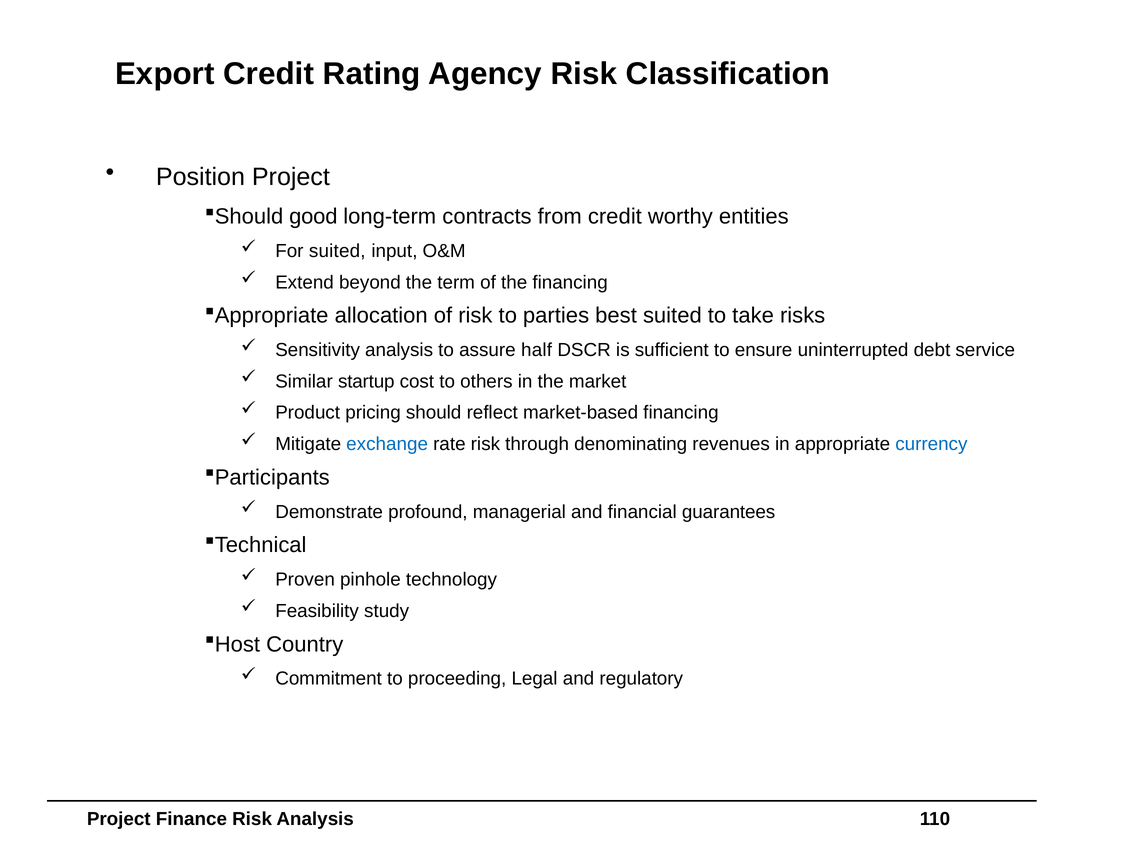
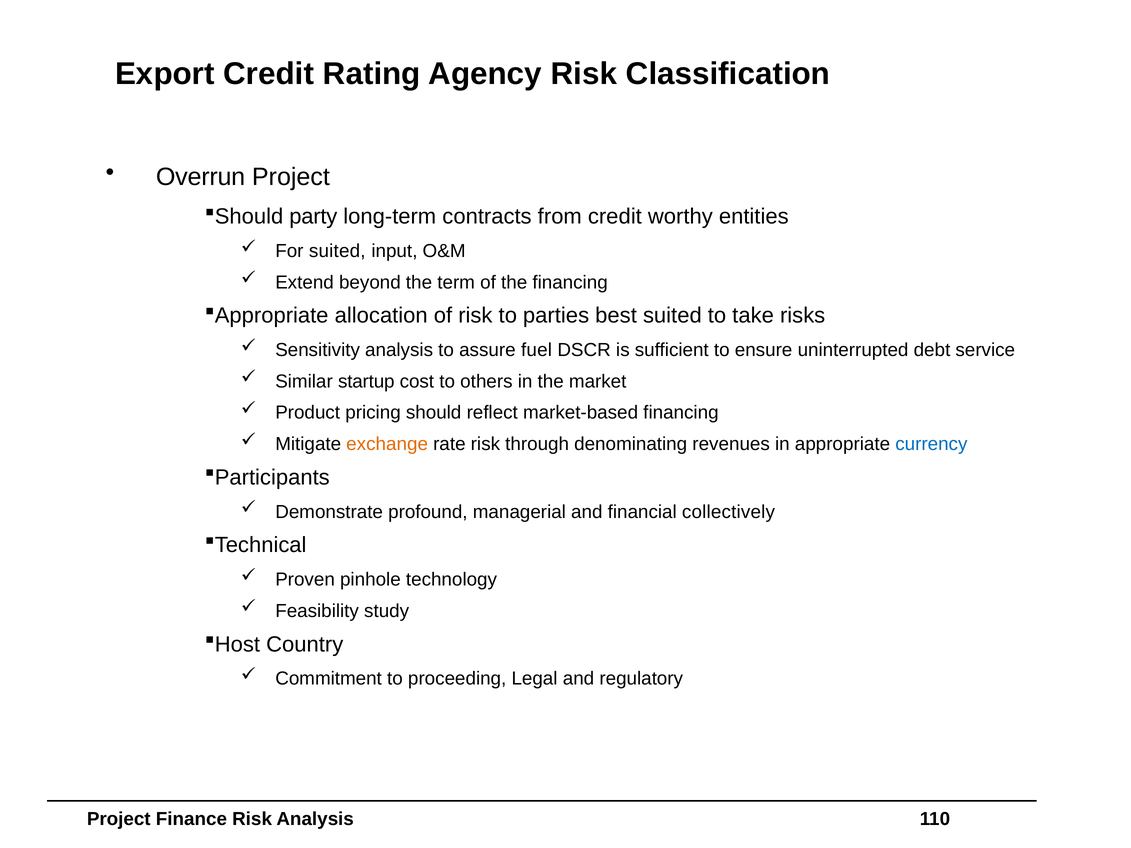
Position: Position -> Overrun (201, 177)
good: good -> party (313, 217)
half: half -> fuel (537, 350)
exchange colour: blue -> orange (387, 444)
guarantees: guarantees -> collectively (728, 512)
